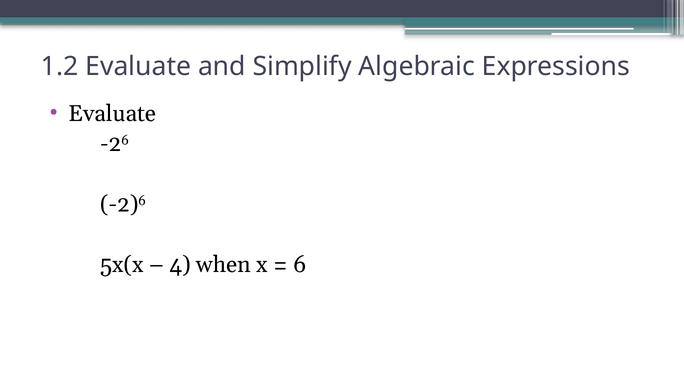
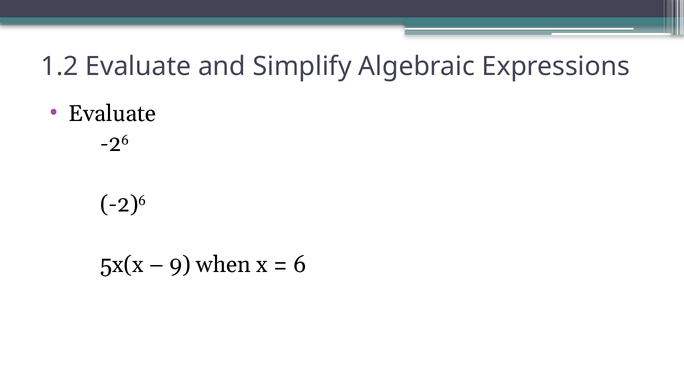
4: 4 -> 9 (180, 265)
